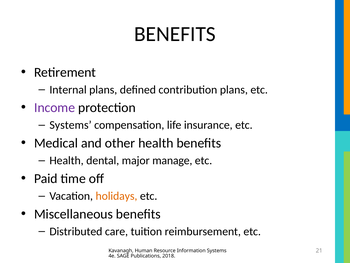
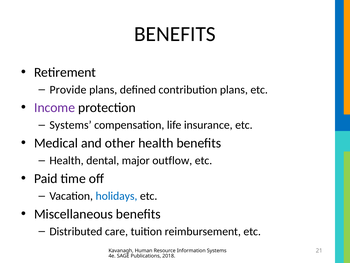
Internal: Internal -> Provide (68, 89)
manage: manage -> outflow (172, 160)
holidays colour: orange -> blue (117, 196)
